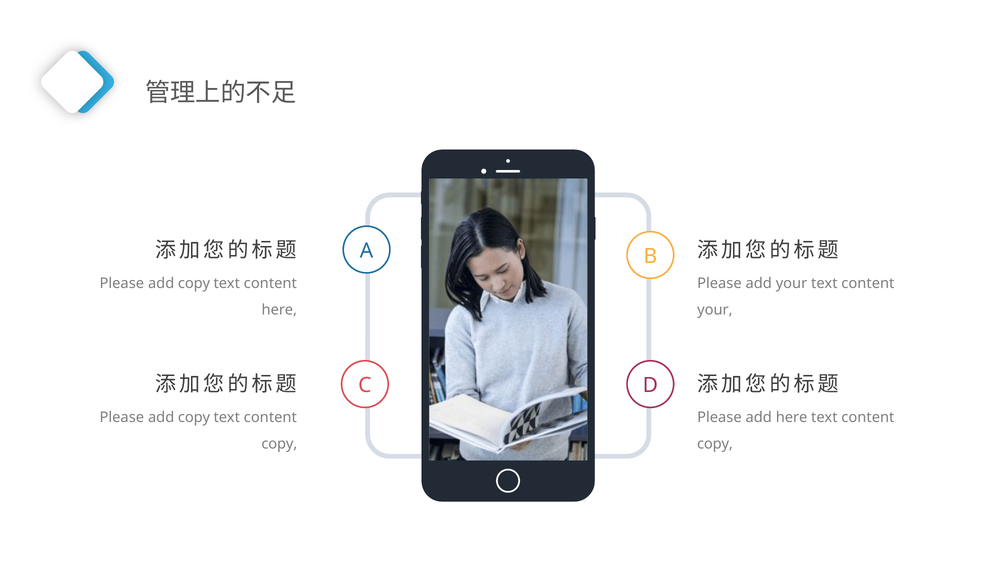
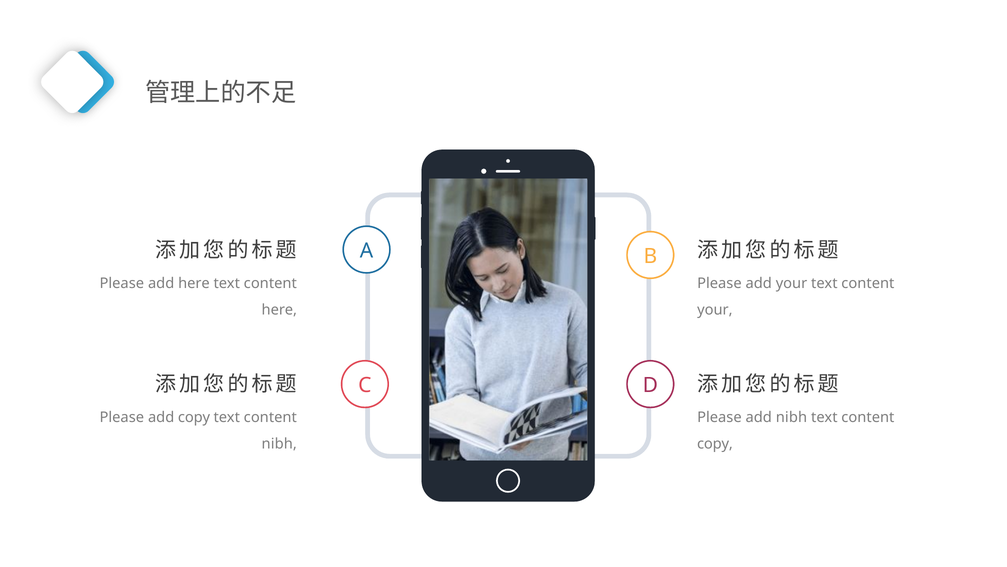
copy: copy -> here (194, 283)
add here: here -> nibh (791, 417)
copy: copy -> nibh (279, 444)
